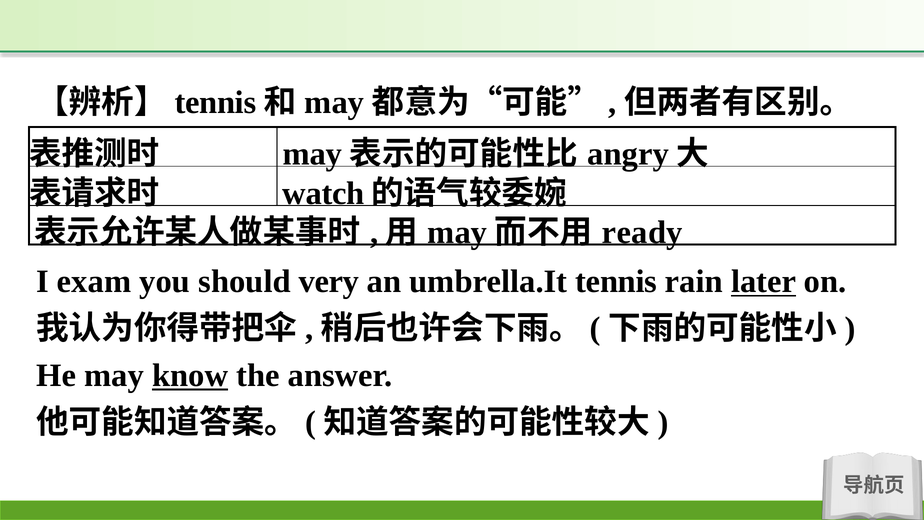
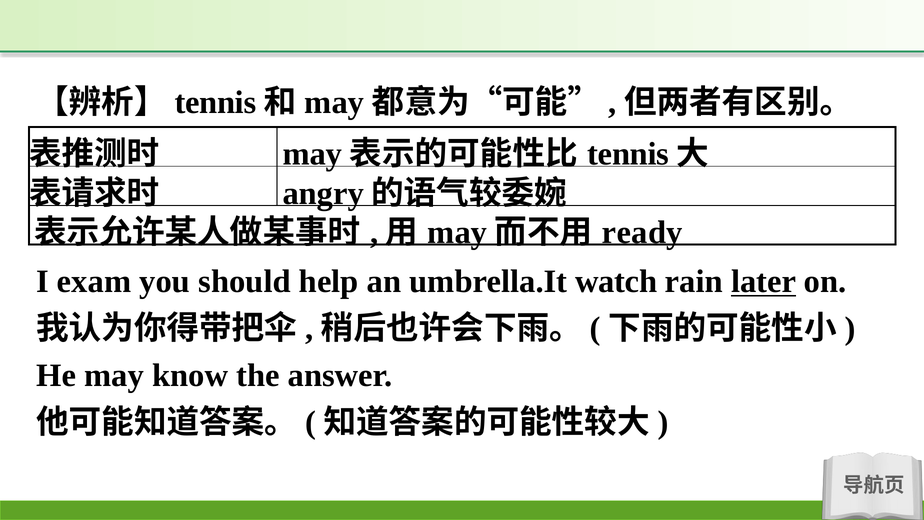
angry: angry -> tennis (628, 154)
watch: watch -> angry (323, 193)
very: very -> help (329, 282)
umbrella.It tennis: tennis -> watch (616, 282)
know underline: present -> none (190, 375)
